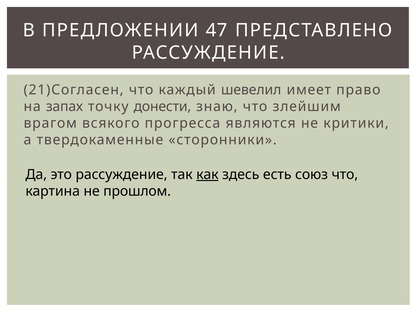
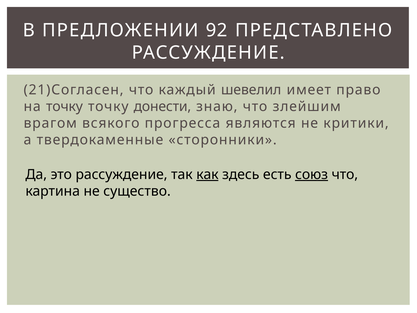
47: 47 -> 92 (217, 30)
на запах: запах -> точку (64, 106)
союз underline: none -> present (312, 174)
прошлом: прошлом -> существо (137, 191)
